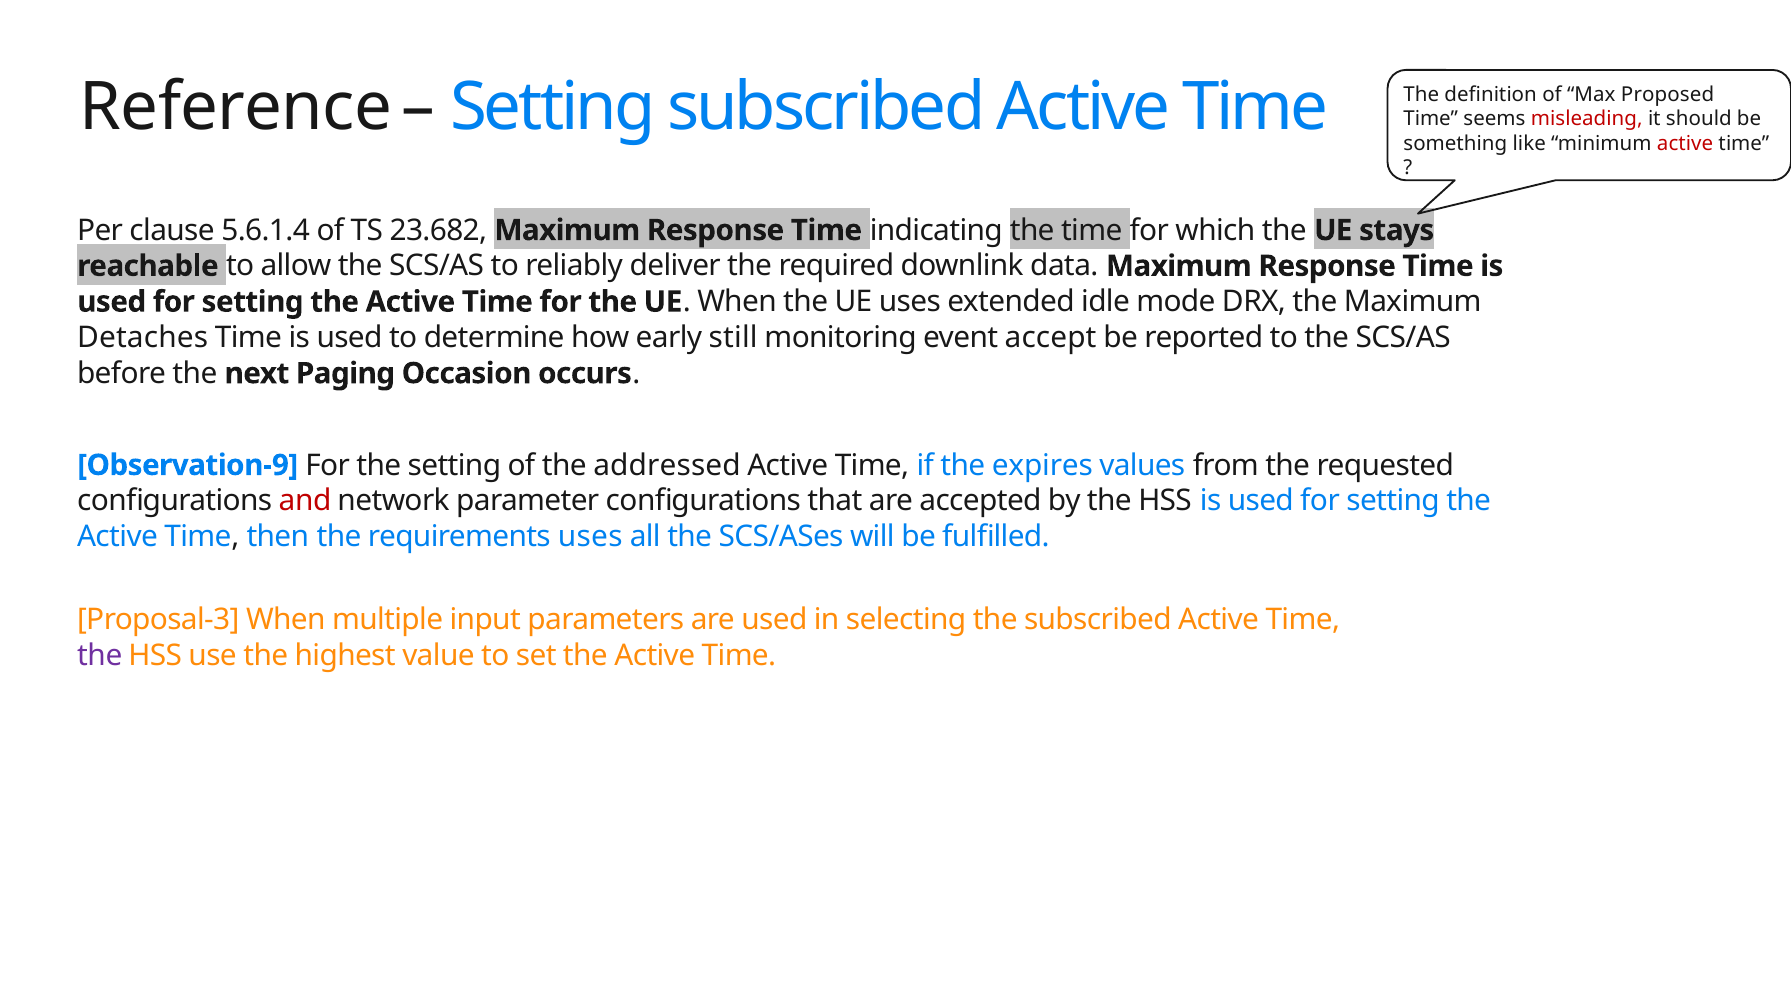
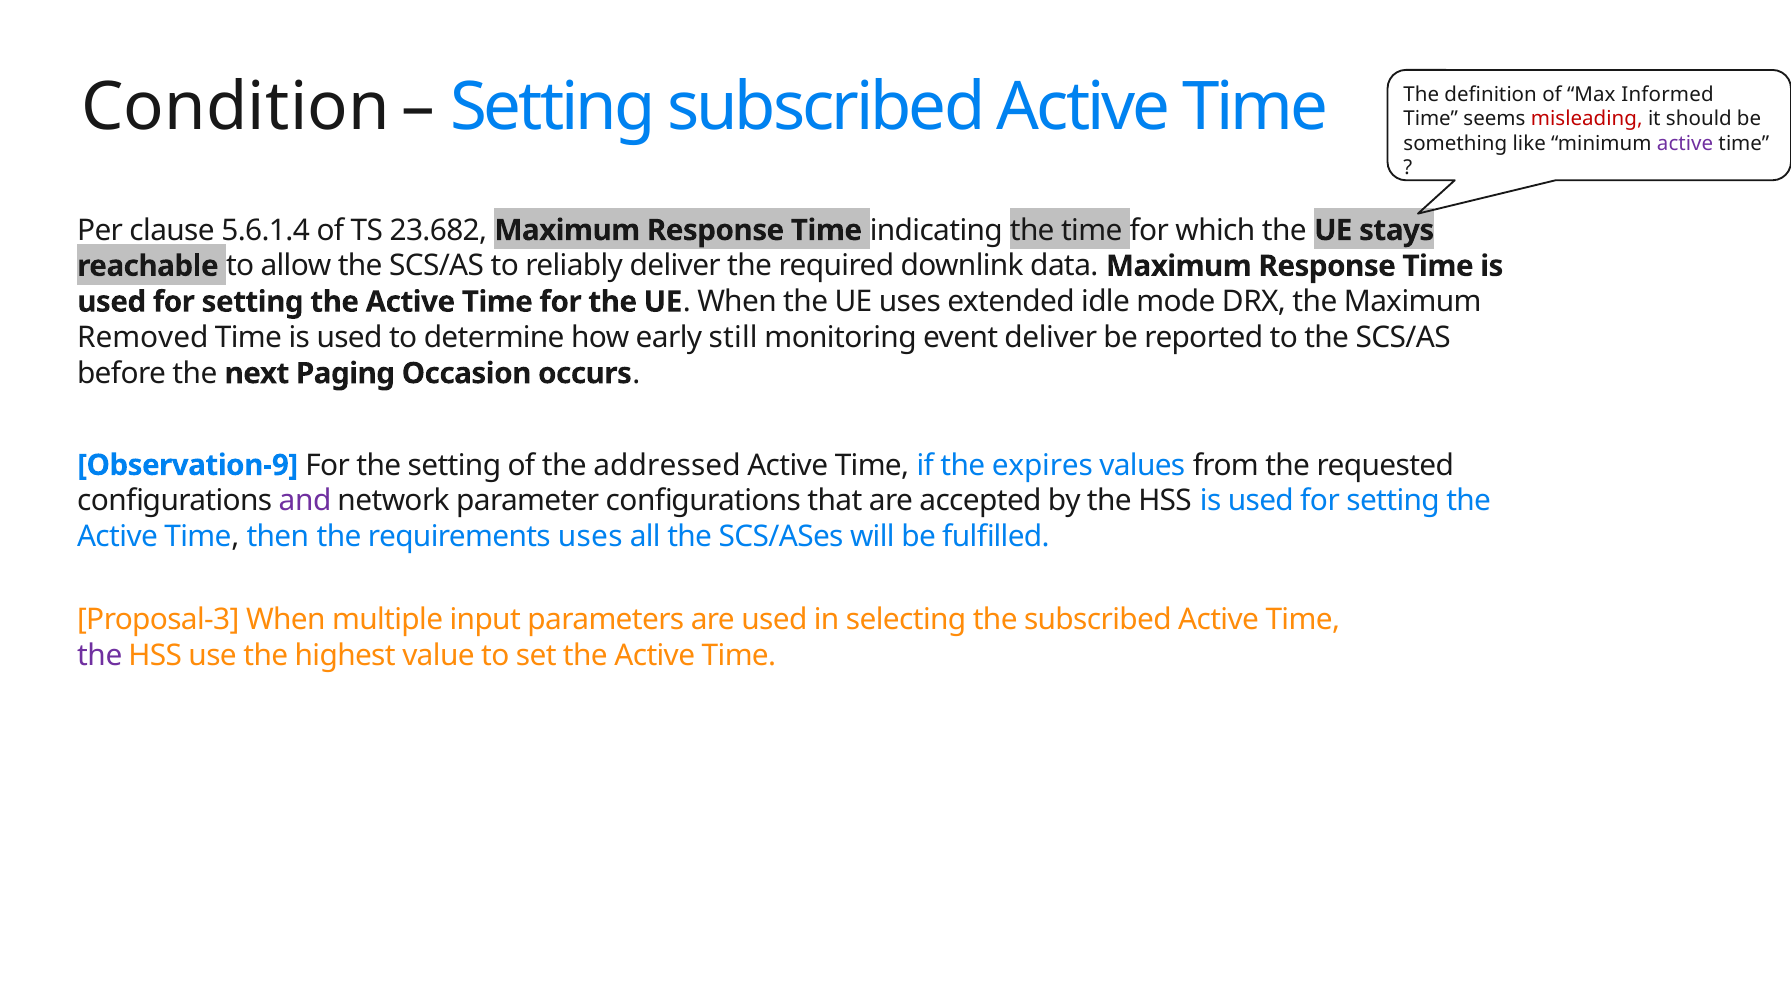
Reference: Reference -> Condition (235, 108)
Proposed: Proposed -> Informed (1668, 94)
active colour: red -> purple (1685, 144)
Detaches: Detaches -> Removed (143, 338)
event accept: accept -> deliver (1051, 338)
and colour: red -> purple (305, 501)
